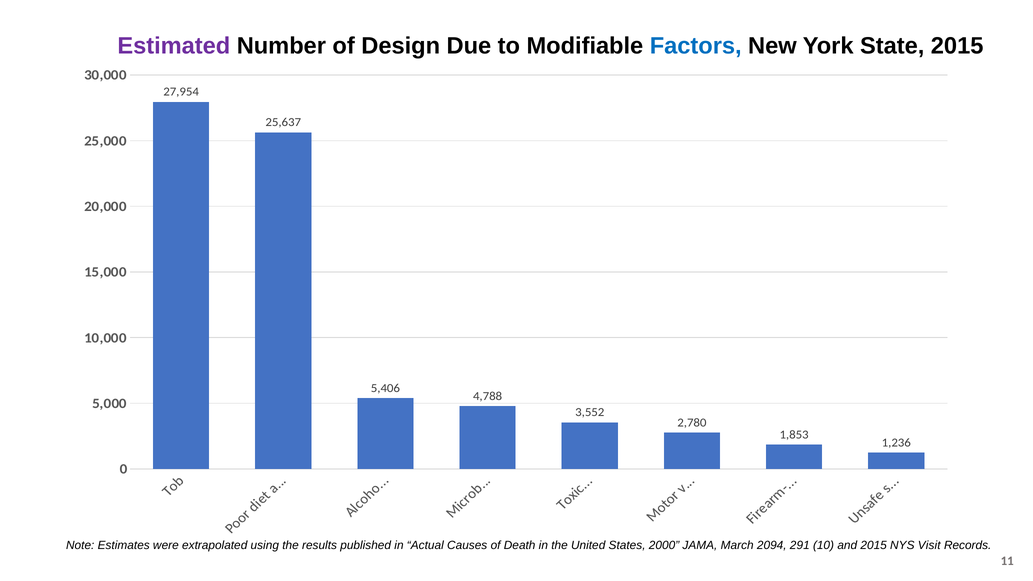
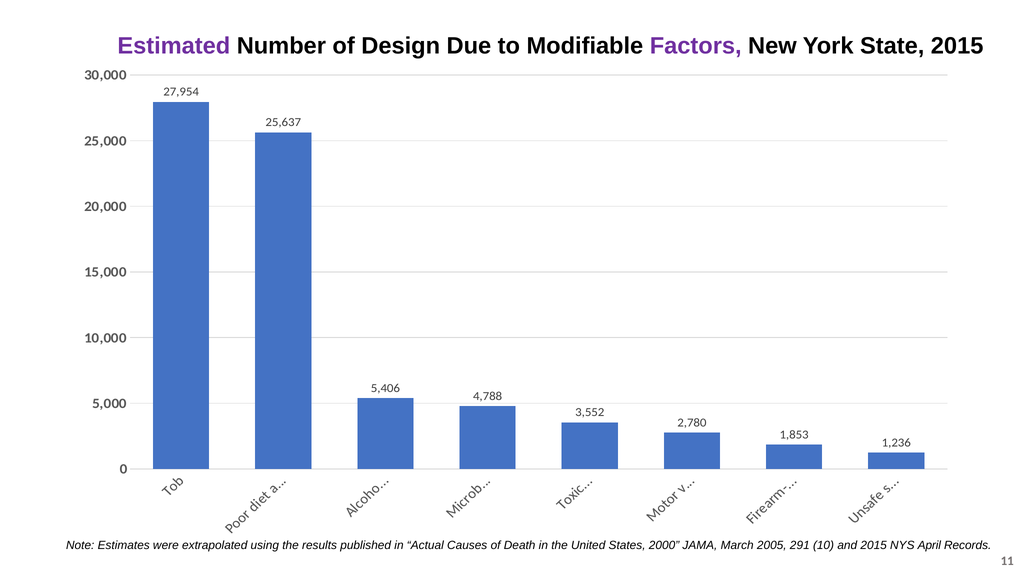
Factors colour: blue -> purple (696, 46)
2094: 2094 -> 2005 (772, 545)
Visit: Visit -> April (929, 545)
